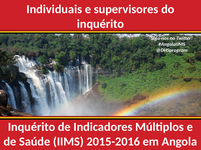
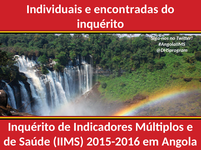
supervisores: supervisores -> encontradas (126, 9)
